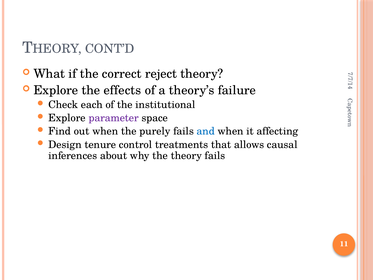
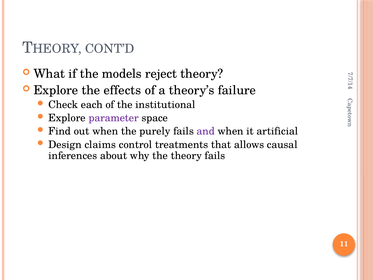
correct: correct -> models (122, 74)
and colour: blue -> purple (206, 131)
affecting: affecting -> artificial (277, 131)
tenure: tenure -> claims (100, 144)
